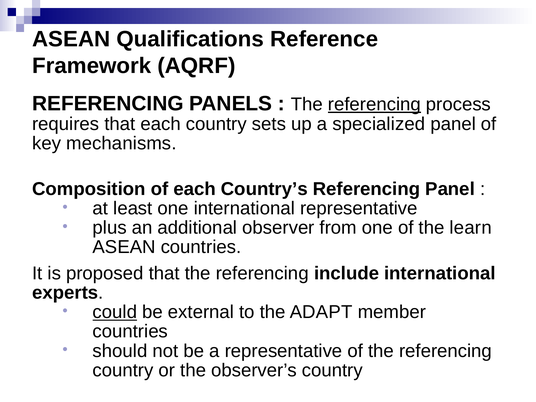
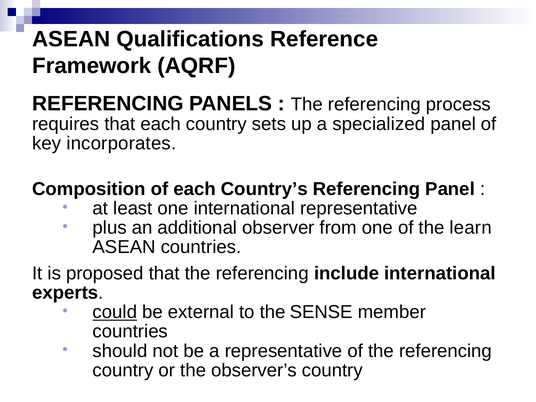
referencing underline: present -> none (374, 104)
mechanisms: mechanisms -> incorporates (121, 143)
ADAPT: ADAPT -> SENSE (321, 312)
